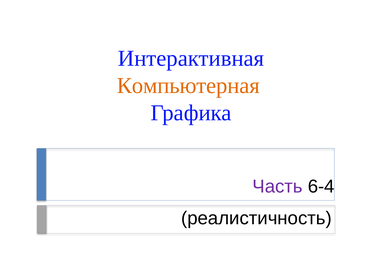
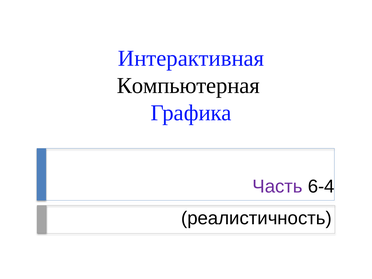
Компьютерная colour: orange -> black (188, 86)
